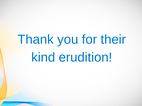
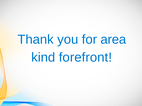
their: their -> area (113, 40)
erudition: erudition -> forefront (85, 58)
